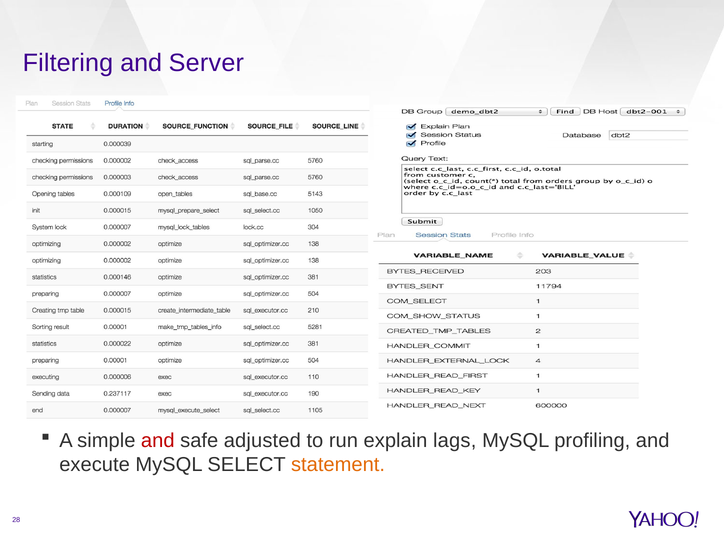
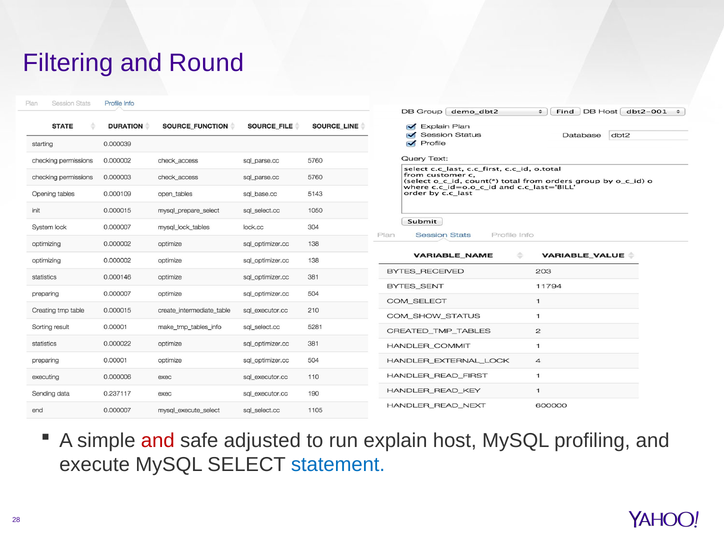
Server: Server -> Round (206, 63)
lags: lags -> host (455, 441)
statement colour: orange -> blue (338, 465)
